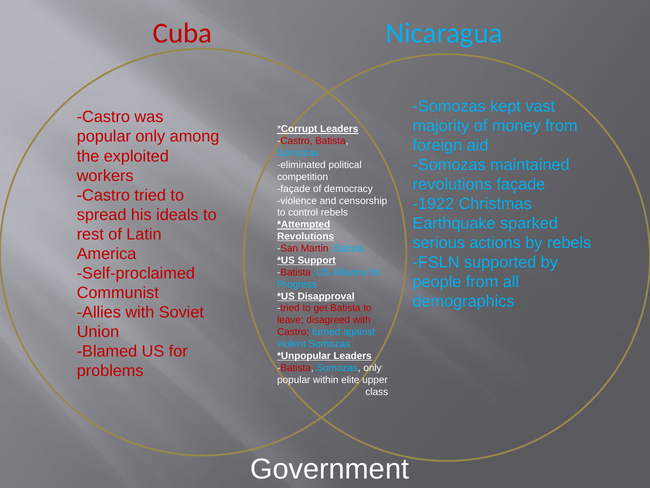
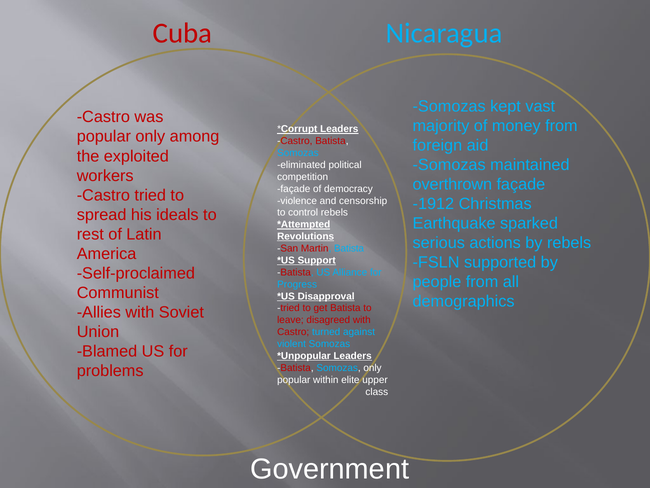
revolutions: revolutions -> overthrown (452, 184)
-1922: -1922 -> -1912 (433, 204)
